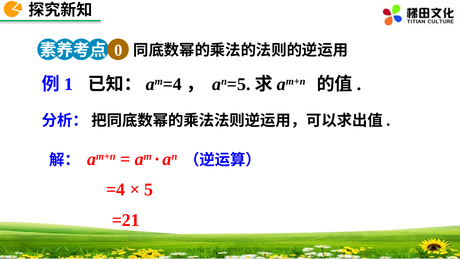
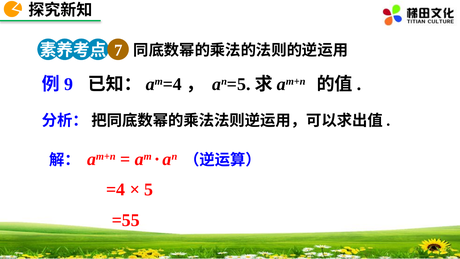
0: 0 -> 7 (118, 50)
1: 1 -> 9 (69, 84)
=21: =21 -> =55 (126, 220)
